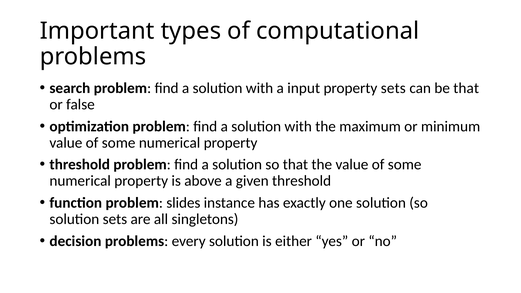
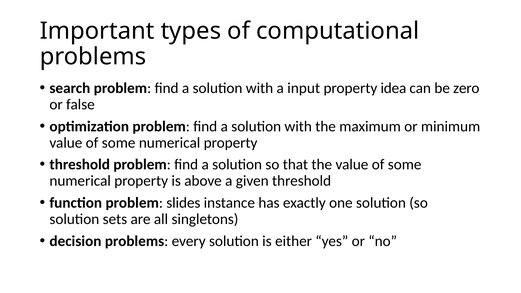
property sets: sets -> idea (393, 88)
be that: that -> zero (466, 88)
